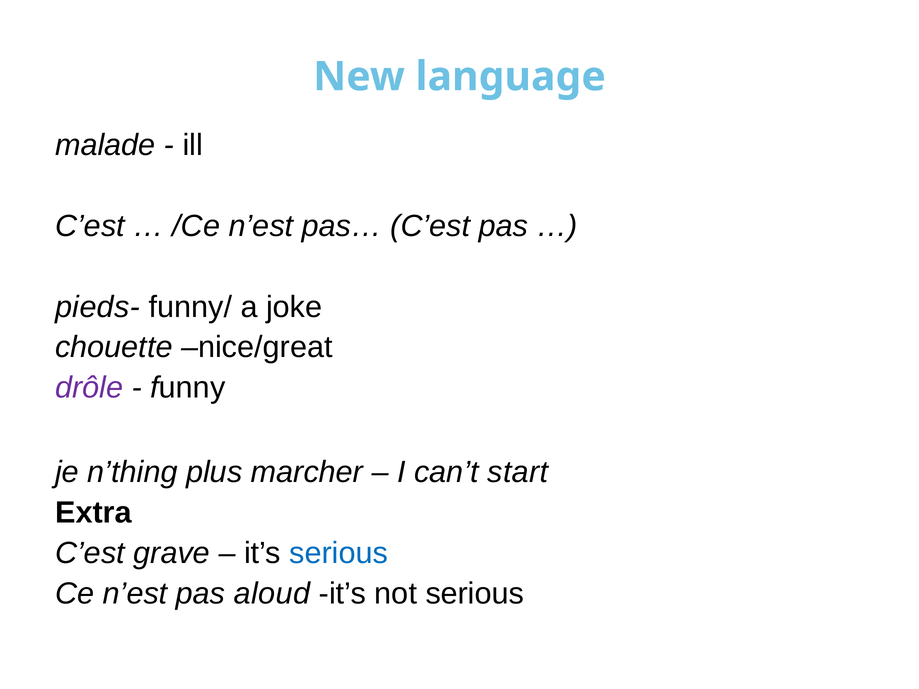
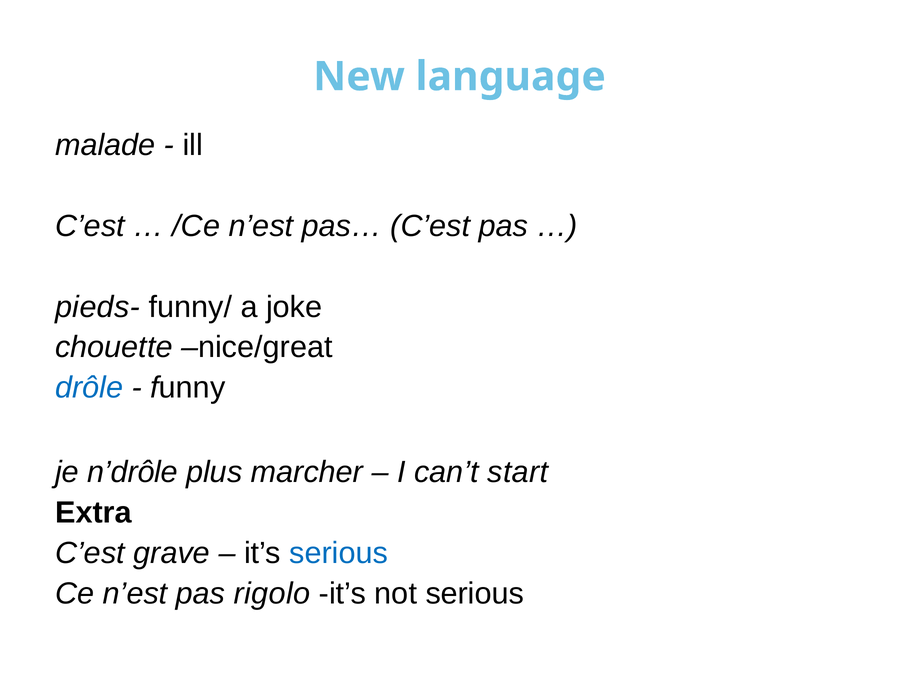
drôle colour: purple -> blue (89, 388)
n’thing: n’thing -> n’drôle (133, 472)
aloud: aloud -> rigolo (272, 594)
